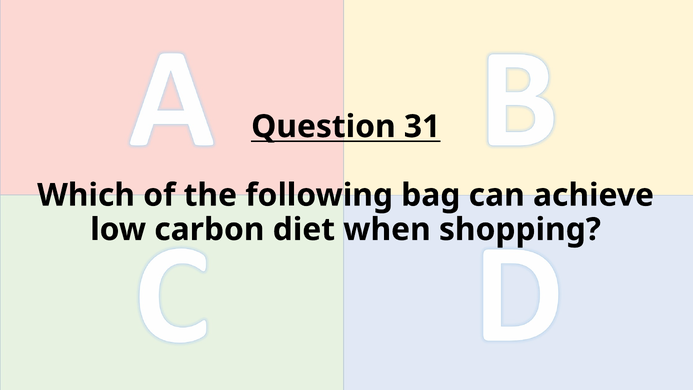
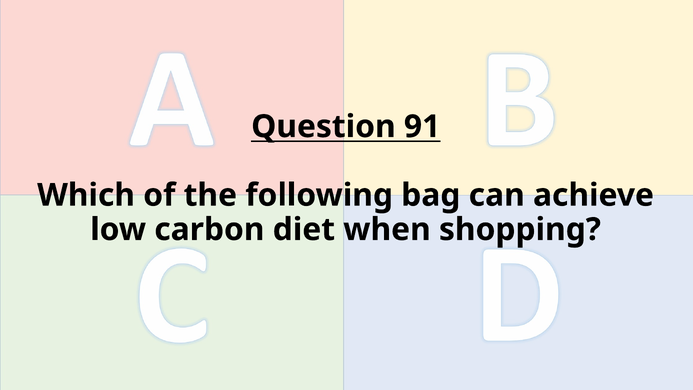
31: 31 -> 91 (422, 127)
